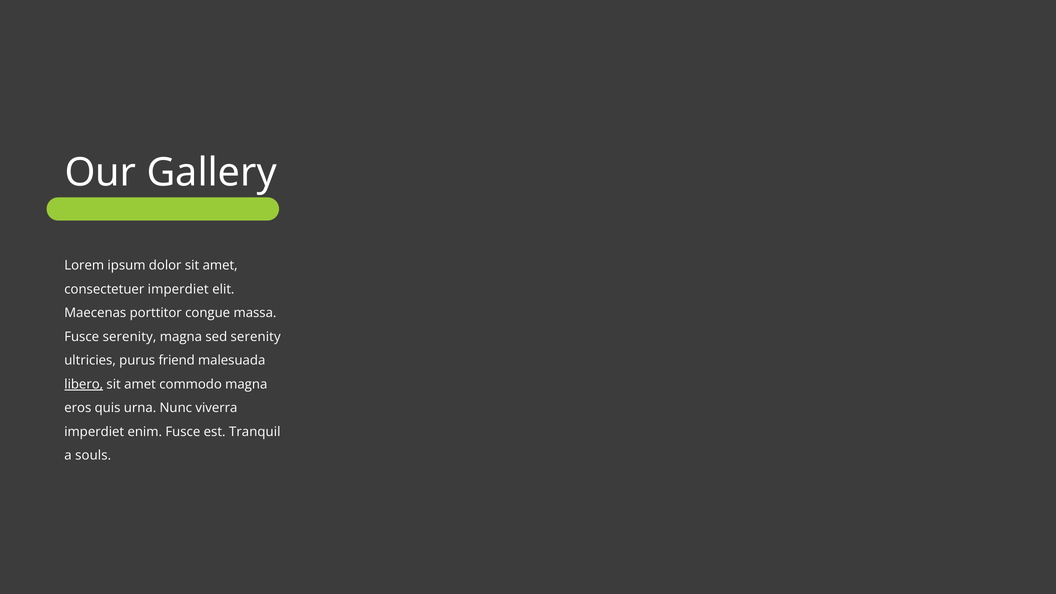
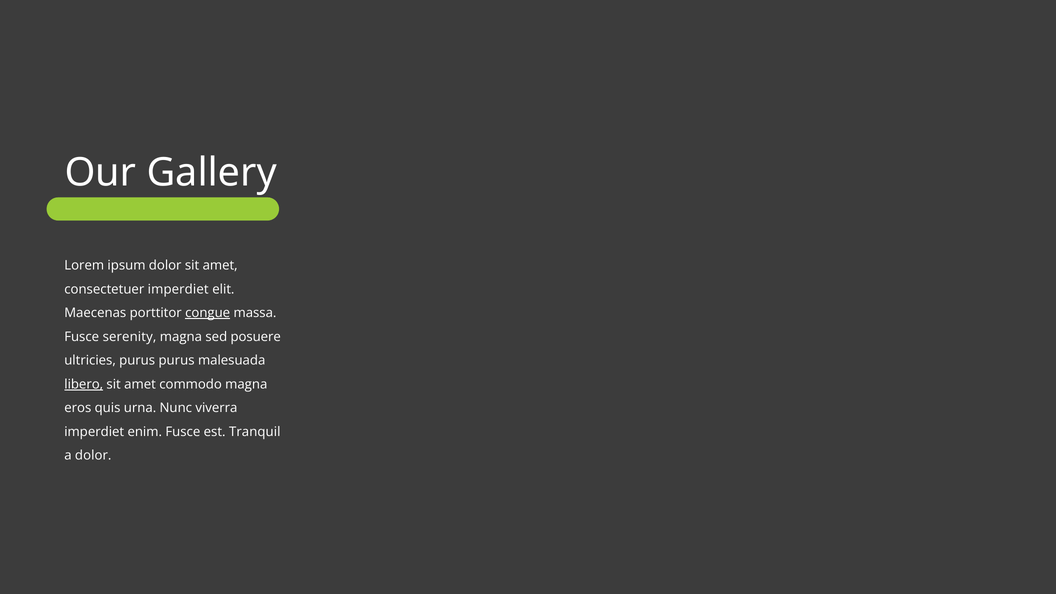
congue underline: none -> present (208, 313)
sed serenity: serenity -> posuere (256, 337)
purus friend: friend -> purus (177, 360)
a souls: souls -> dolor (93, 456)
